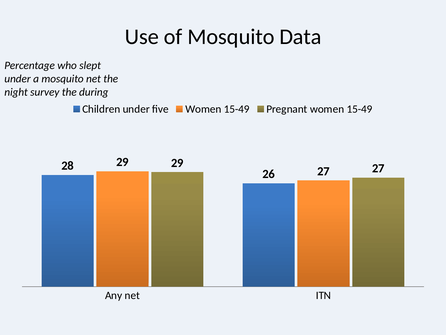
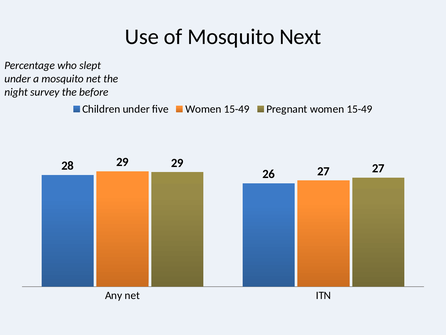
Data: Data -> Next (300, 37)
during: during -> before (94, 92)
